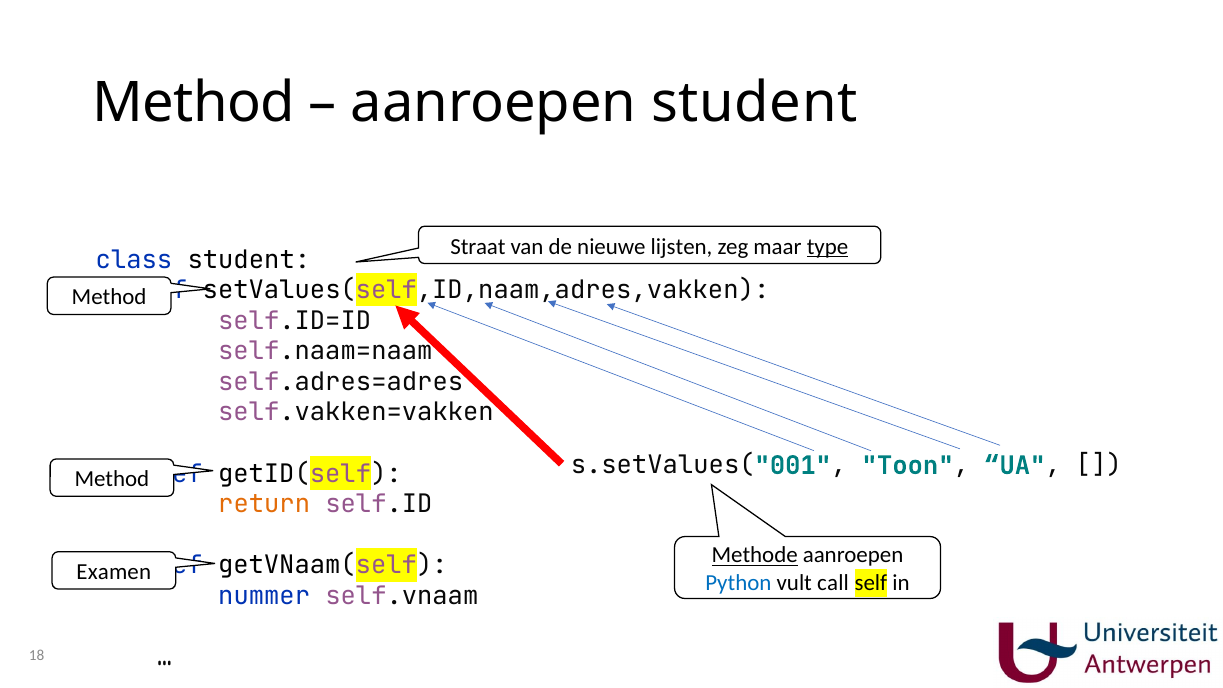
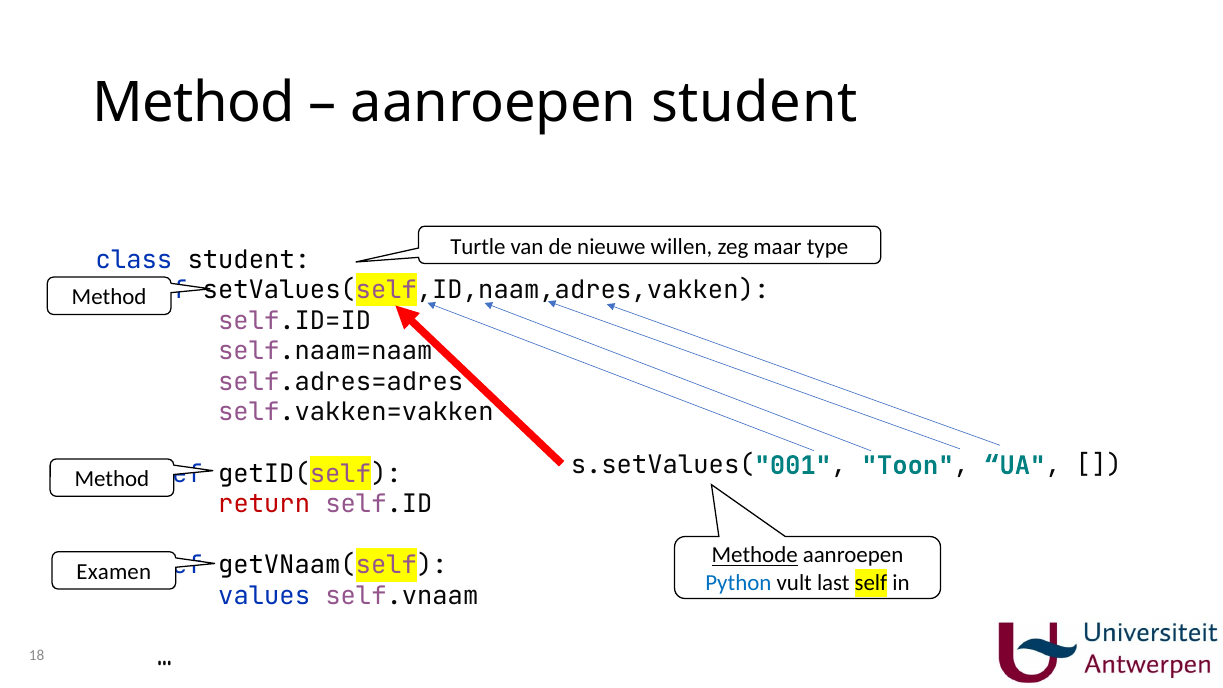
Straat: Straat -> Turtle (478, 246)
lijsten: lijsten -> willen (681, 246)
type underline: present -> none (828, 246)
return colour: orange -> red (264, 504)
call: call -> last (833, 583)
nummer: nummer -> values (264, 596)
